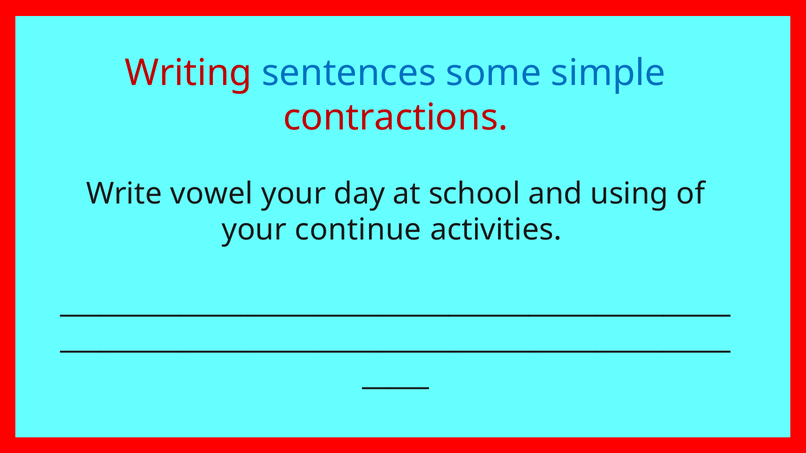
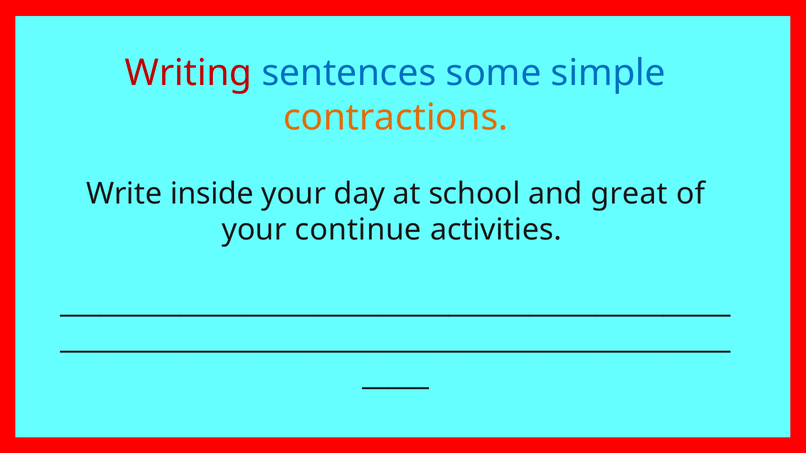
contractions colour: red -> orange (396, 118)
vowel: vowel -> inside (212, 194)
using: using -> great (629, 194)
